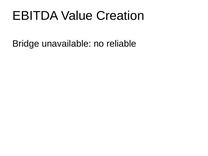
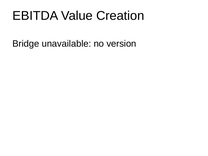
reliable: reliable -> version (121, 44)
